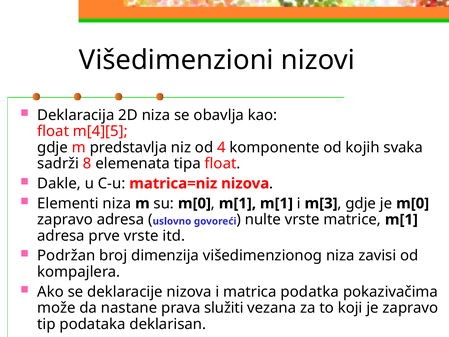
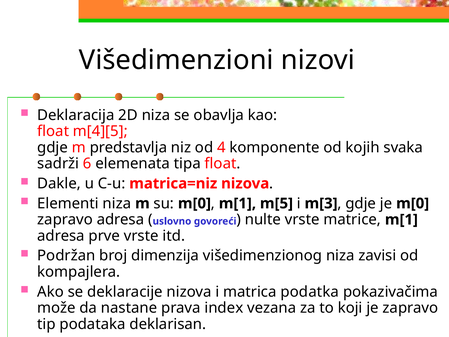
8: 8 -> 6 (87, 163)
m[1 m[1: m[1 -> m[5 (276, 203)
služiti: služiti -> index (224, 308)
